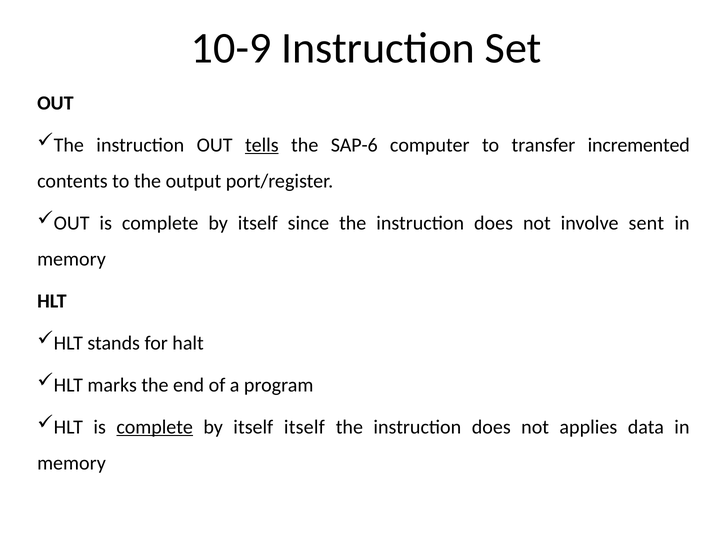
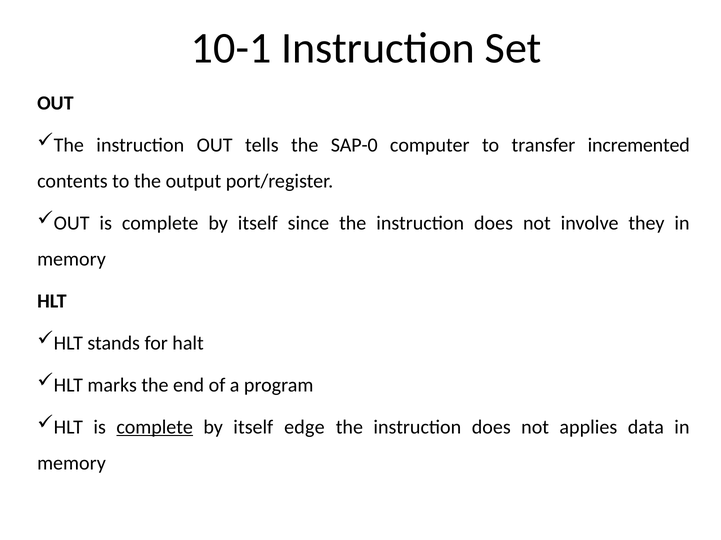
10-9: 10-9 -> 10-1 (231, 48)
tells underline: present -> none (262, 145)
SAP-6: SAP-6 -> SAP-0 (354, 145)
sent: sent -> they (646, 223)
itself itself: itself -> edge (304, 428)
